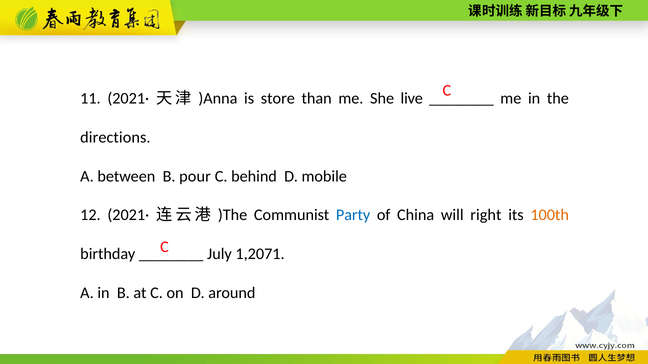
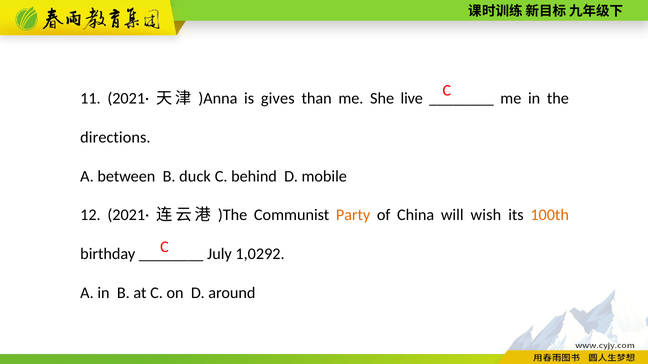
store: store -> gives (278, 99)
pour: pour -> duck (195, 176)
Party colour: blue -> orange (353, 215)
right: right -> wish (486, 215)
1,2071: 1,2071 -> 1,0292 (260, 254)
